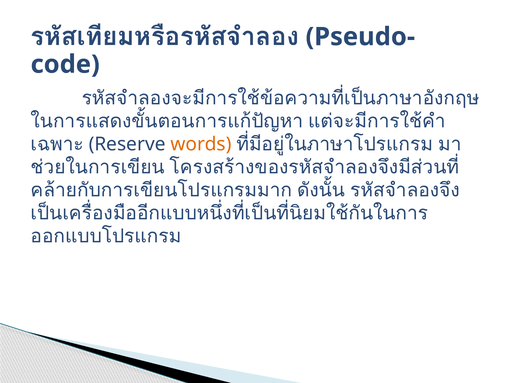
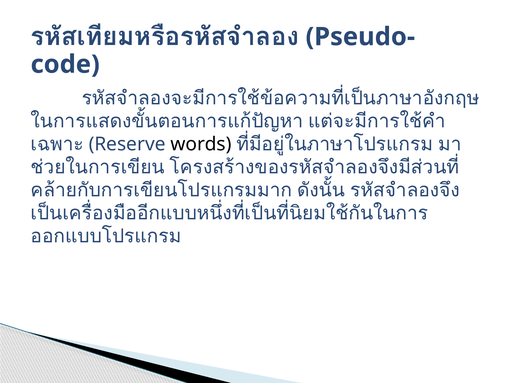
words colour: orange -> black (201, 144)
